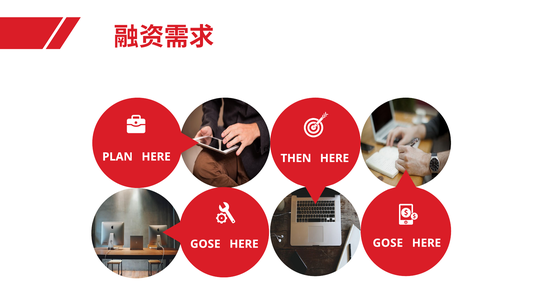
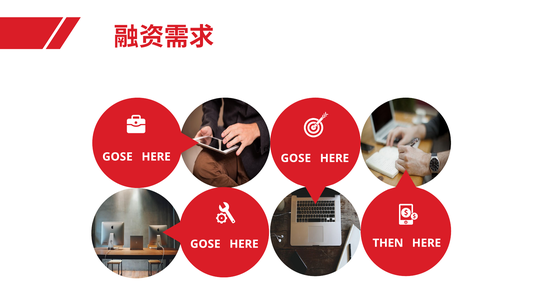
PLAN: PLAN -> GOSE (117, 157)
THEN: THEN -> GOSE (296, 158)
GOSE: GOSE -> THEN (388, 243)
